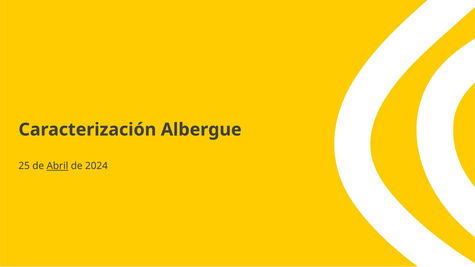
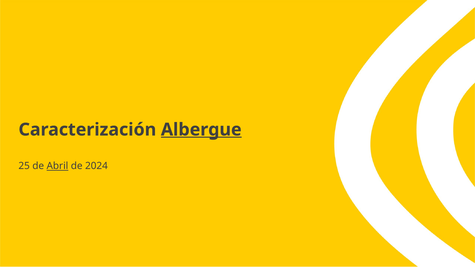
Albergue underline: none -> present (201, 130)
